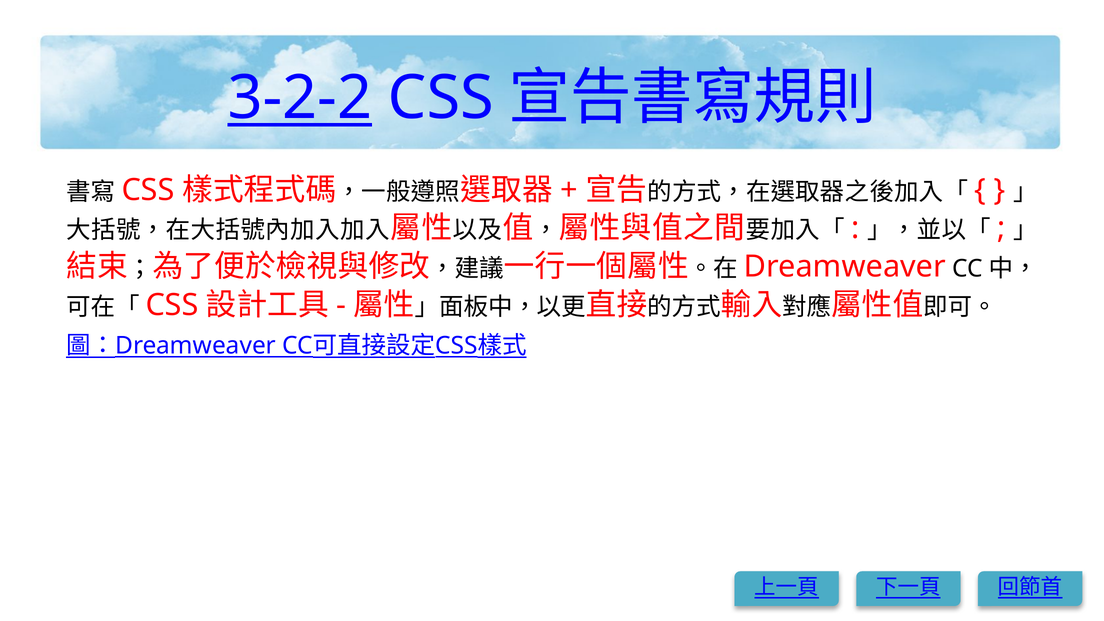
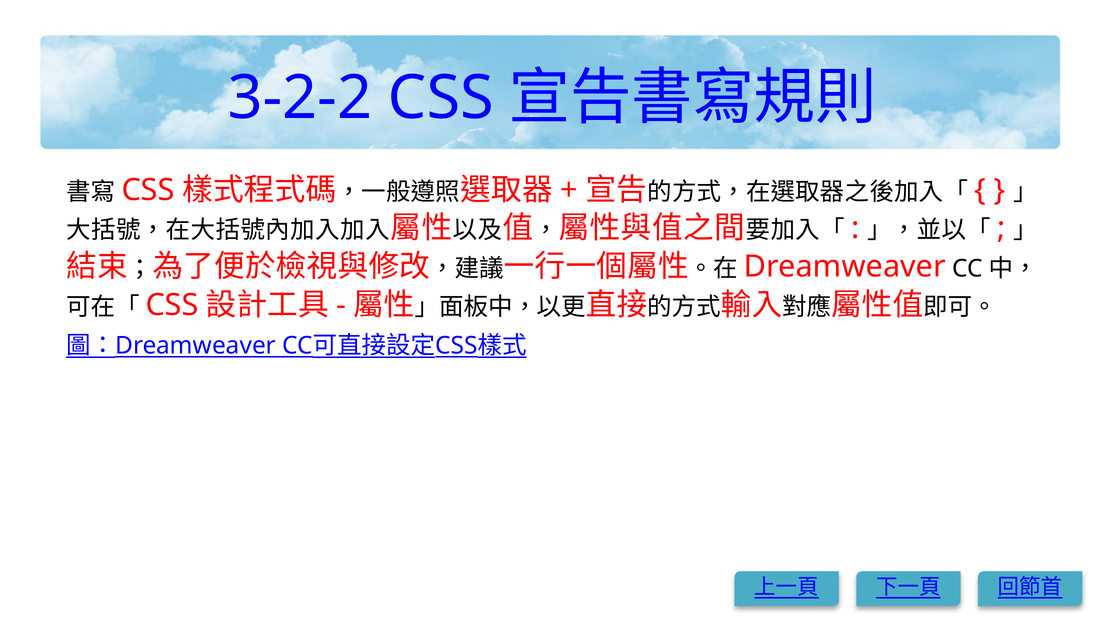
3-2-2 underline: present -> none (300, 98)
